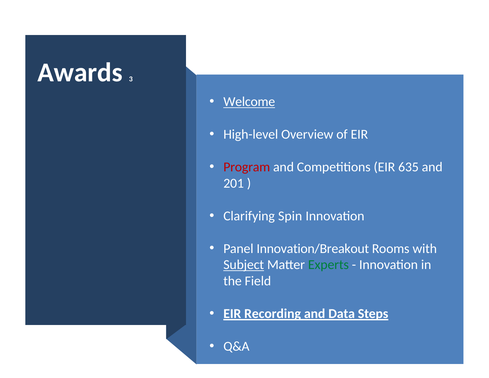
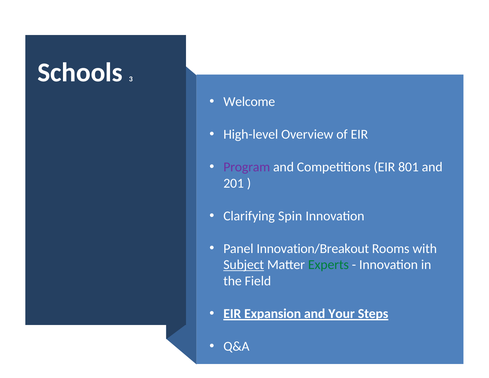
Awards: Awards -> Schools (80, 72)
Welcome underline: present -> none (249, 102)
Program colour: red -> purple (247, 167)
635: 635 -> 801 (408, 167)
Recording: Recording -> Expansion (273, 314)
Data: Data -> Your (342, 314)
